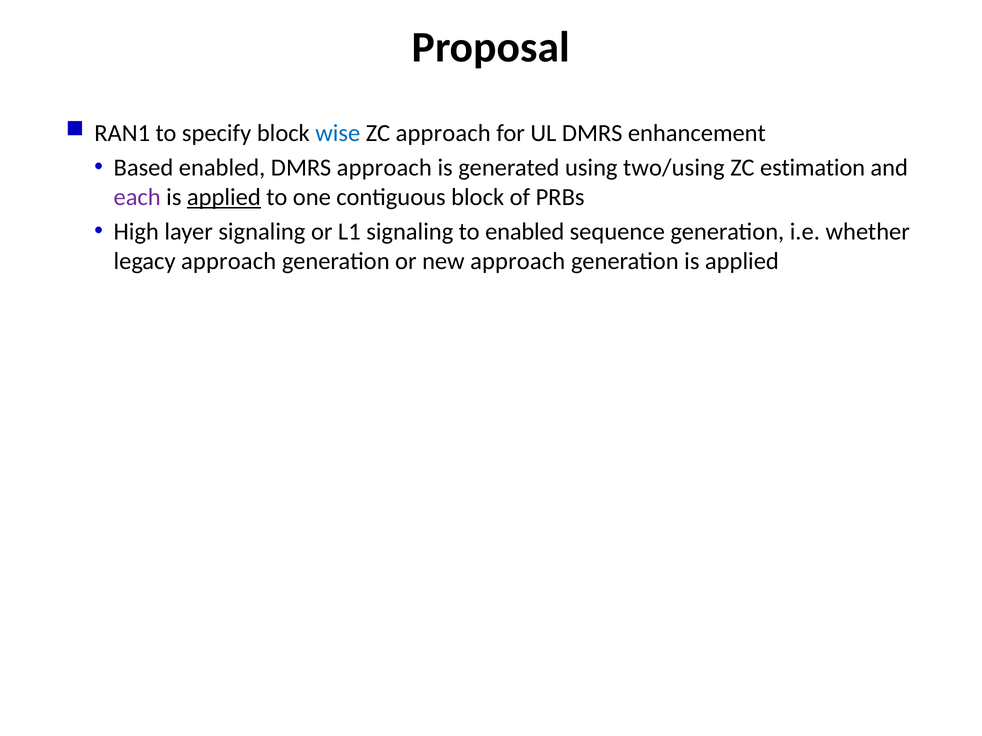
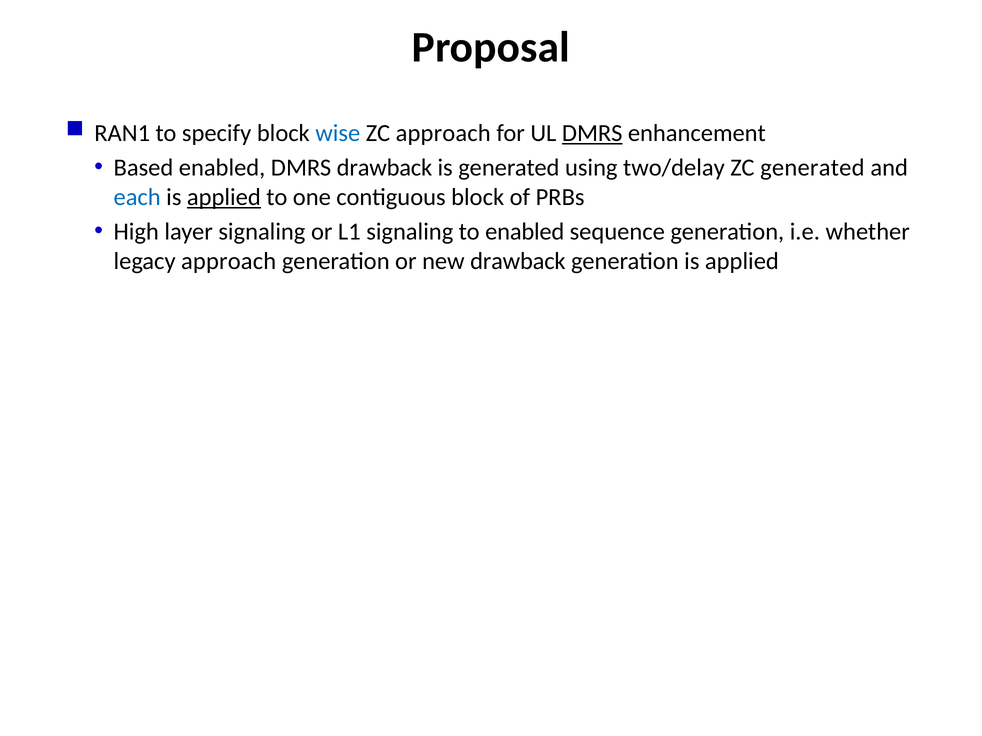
DMRS underline: none -> present (592, 133)
DMRS approach: approach -> drawback (384, 168)
two/using: two/using -> two/delay (674, 168)
ZC estimation: estimation -> generated (812, 168)
each colour: purple -> blue (137, 197)
new approach: approach -> drawback (518, 261)
